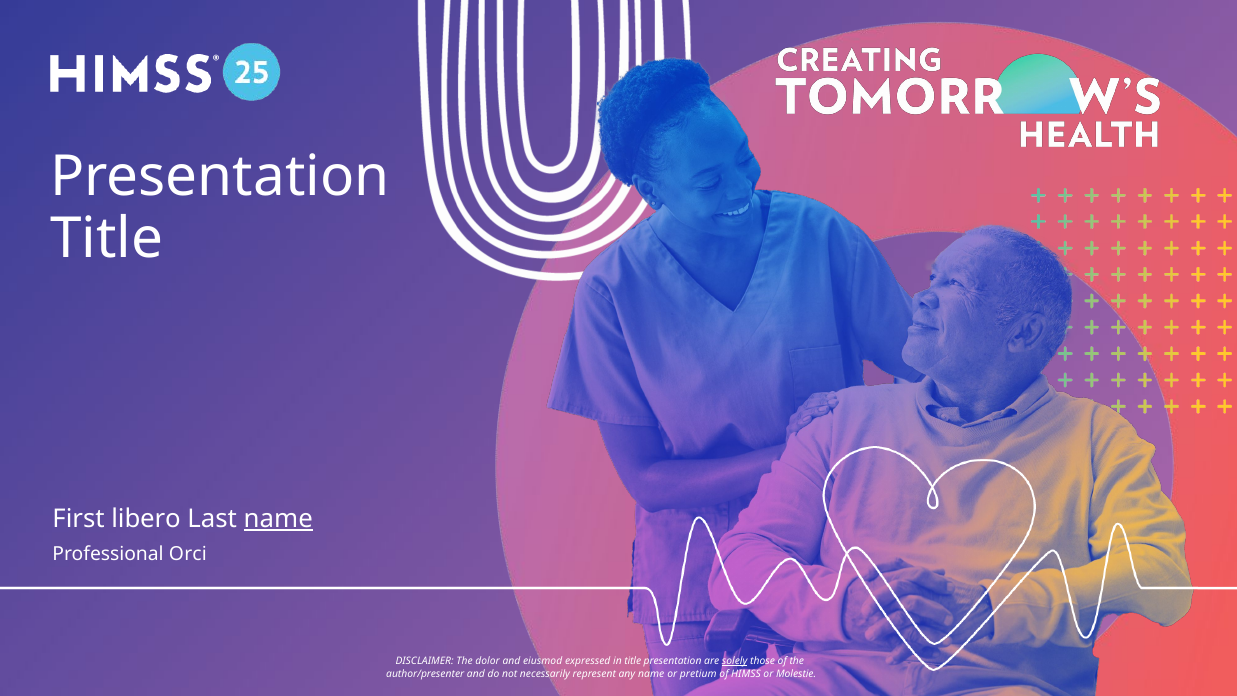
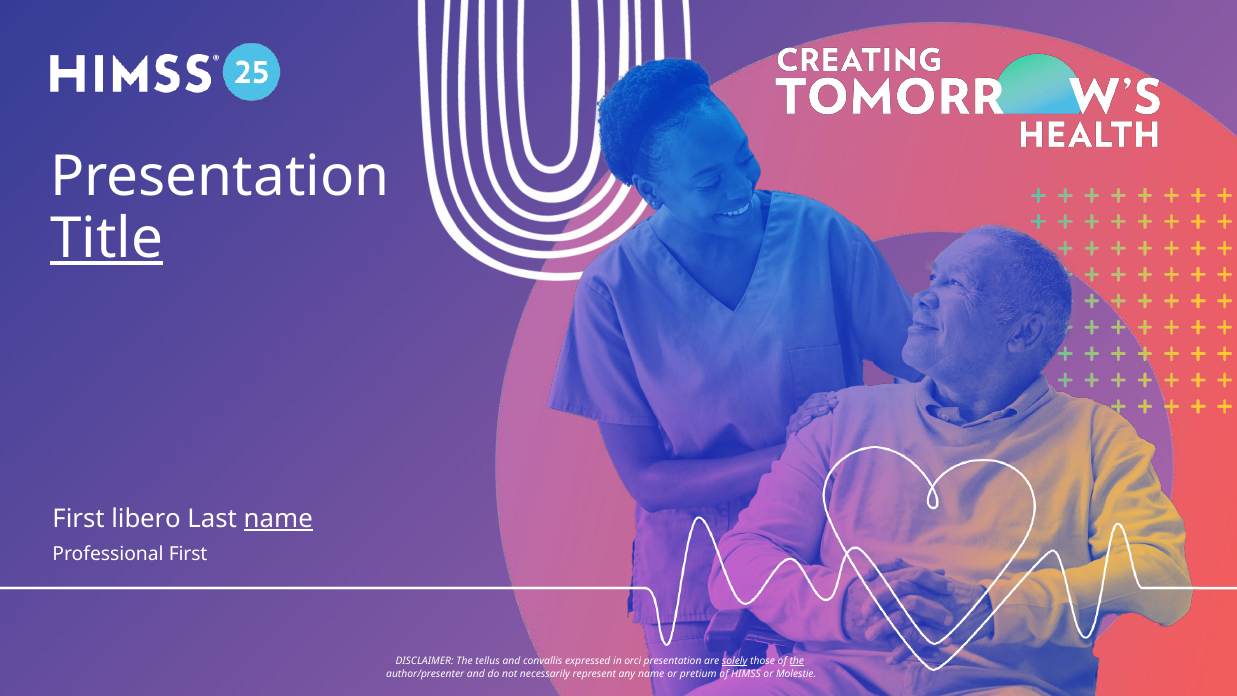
Title underline: none -> present (107, 238)
Professional Orci: Orci -> First (188, 554)
dolor: dolor -> tellus (488, 661)
eiusmod: eiusmod -> convallis (543, 661)
in title: title -> orci (633, 661)
the underline: none -> present (797, 661)
